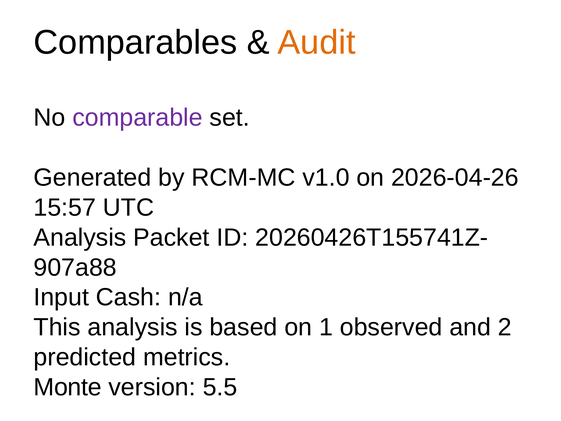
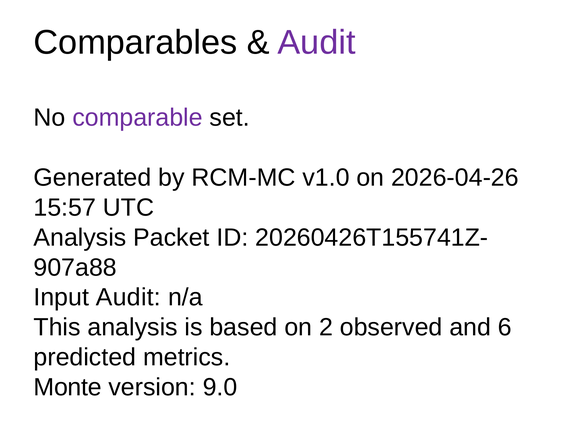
Audit colour: orange -> purple (316, 43)
Input Cash: Cash -> Audit (128, 297)
1: 1 -> 2 (326, 327)
2: 2 -> 6 (505, 327)
5.5: 5.5 -> 9.0 (220, 387)
